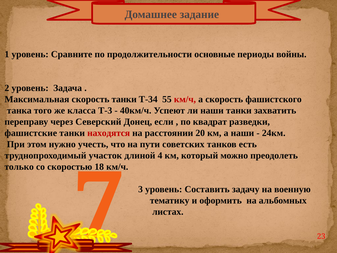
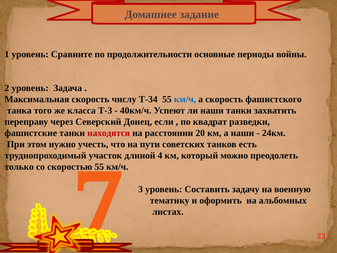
скорость танки: танки -> числу (124, 99)
км/ч colour: red -> blue (185, 99)
скоростью 18: 18 -> 55 (99, 167)
